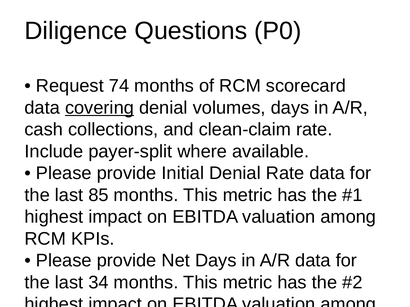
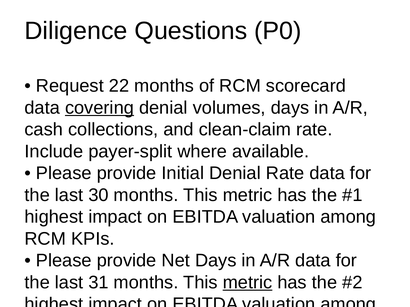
74: 74 -> 22 (119, 86)
85: 85 -> 30 (98, 195)
34: 34 -> 31 (98, 283)
metric underline: none -> present (248, 283)
